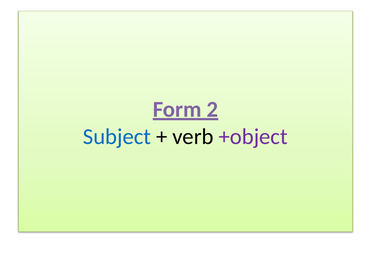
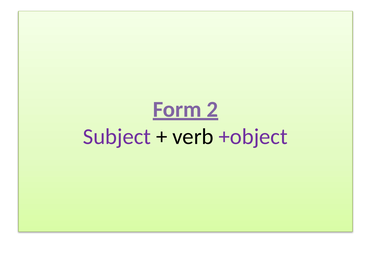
Subject colour: blue -> purple (117, 137)
